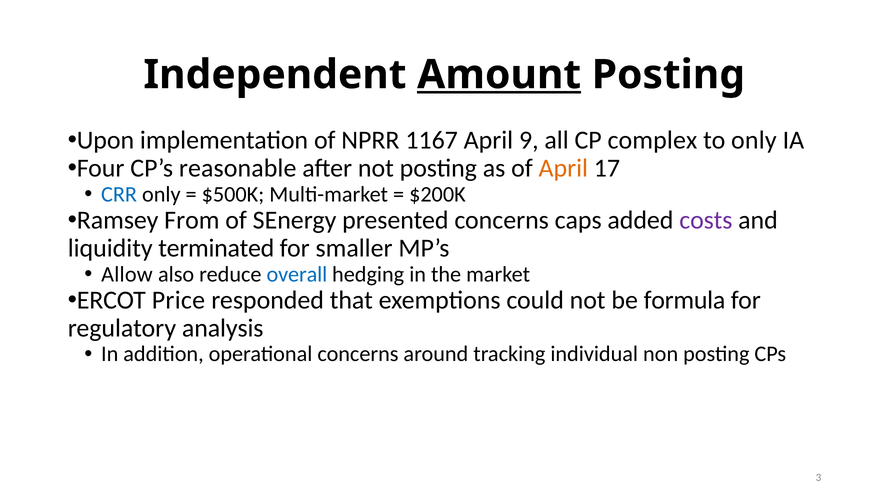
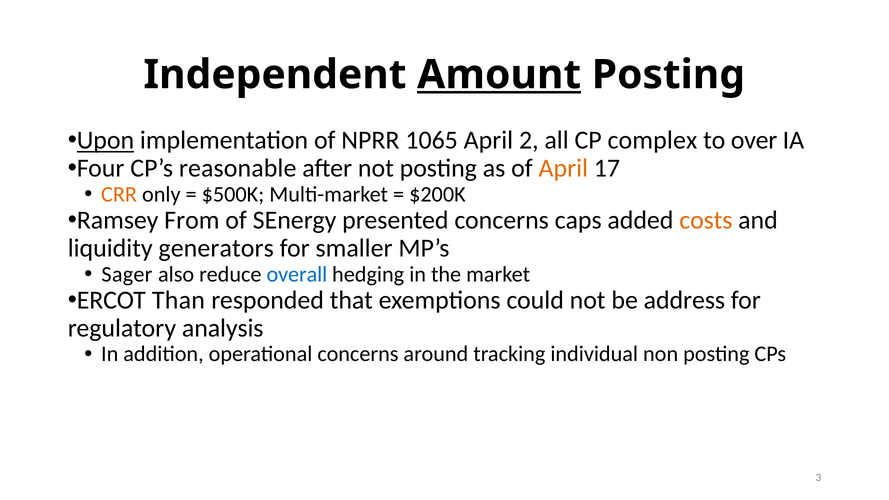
Upon underline: none -> present (105, 140)
1167: 1167 -> 1065 (432, 140)
9: 9 -> 2 (529, 140)
to only: only -> over (754, 140)
CRR colour: blue -> orange (119, 194)
costs colour: purple -> orange (706, 220)
terminated: terminated -> generators (216, 248)
Allow: Allow -> Sager (127, 274)
Price: Price -> Than (178, 300)
formula: formula -> address (684, 300)
